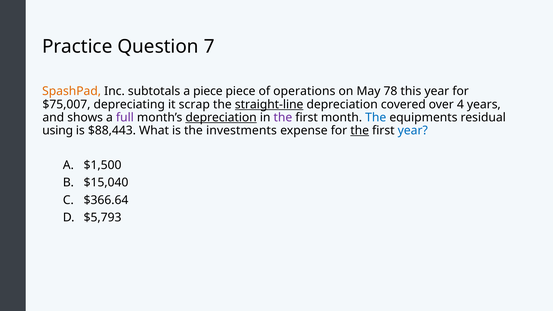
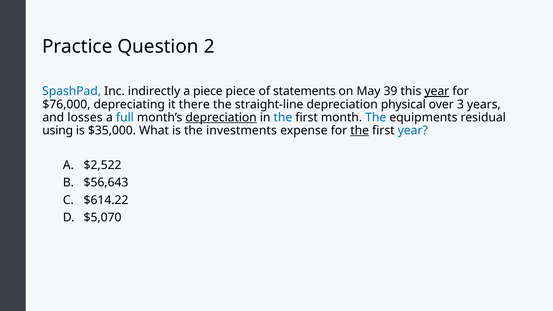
7: 7 -> 2 (209, 47)
SpashPad colour: orange -> blue (72, 91)
subtotals: subtotals -> indirectly (154, 91)
operations: operations -> statements (304, 91)
78: 78 -> 39 (390, 91)
year underline: none -> present (437, 91)
$75,007: $75,007 -> $76,000 (66, 104)
scrap: scrap -> there (194, 104)
straight-line underline: present -> none (269, 104)
covered: covered -> physical (403, 104)
4: 4 -> 3 (460, 104)
shows: shows -> losses (85, 117)
full colour: purple -> blue (125, 117)
the colour: purple -> blue (283, 117)
$88,443: $88,443 -> $35,000 (112, 131)
$1,500: $1,500 -> $2,522 (103, 165)
$15,040: $15,040 -> $56,643 (106, 183)
$366.64: $366.64 -> $614.22 (106, 200)
$5,793: $5,793 -> $5,070 (103, 217)
